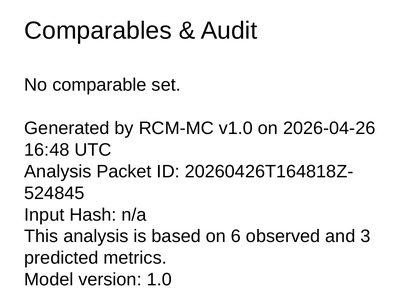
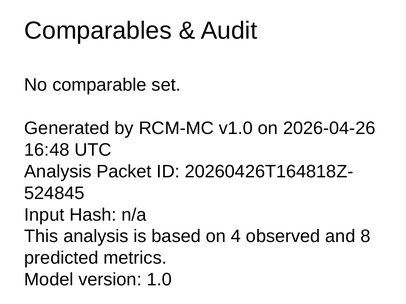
6: 6 -> 4 (236, 237)
3: 3 -> 8 (365, 237)
